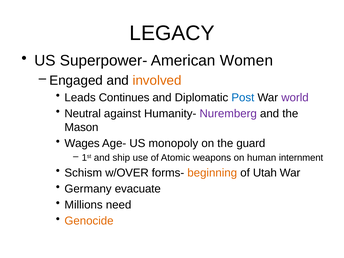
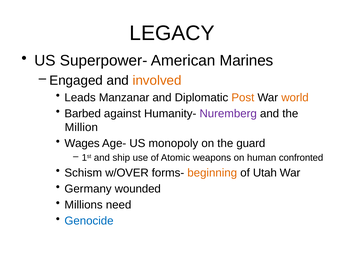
Women: Women -> Marines (247, 61)
Continues: Continues -> Manzanar (124, 98)
Post colour: blue -> orange (243, 98)
world colour: purple -> orange (295, 98)
Neutral: Neutral -> Barbed (83, 114)
Mason: Mason -> Million (81, 127)
internment: internment -> confronted (301, 158)
evacuate: evacuate -> wounded (138, 189)
Genocide colour: orange -> blue (89, 221)
